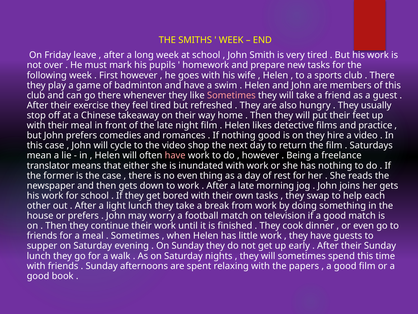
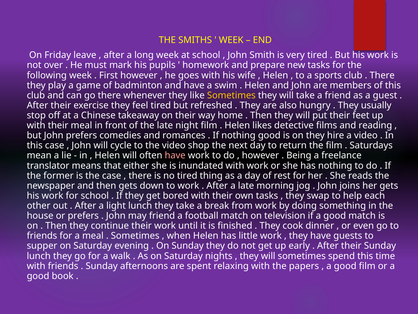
Sometimes colour: pink -> yellow (231, 95)
practice: practice -> reading (375, 125)
no even: even -> tired (187, 175)
may worry: worry -> friend (162, 215)
